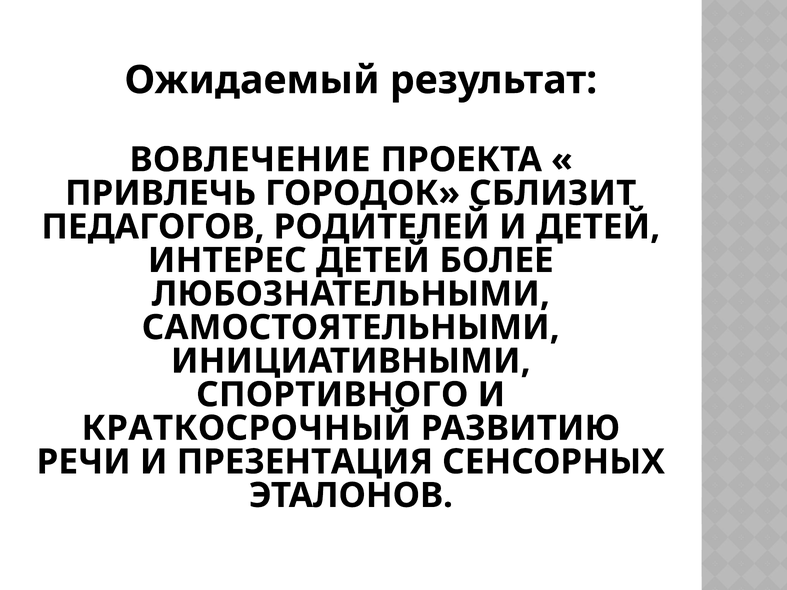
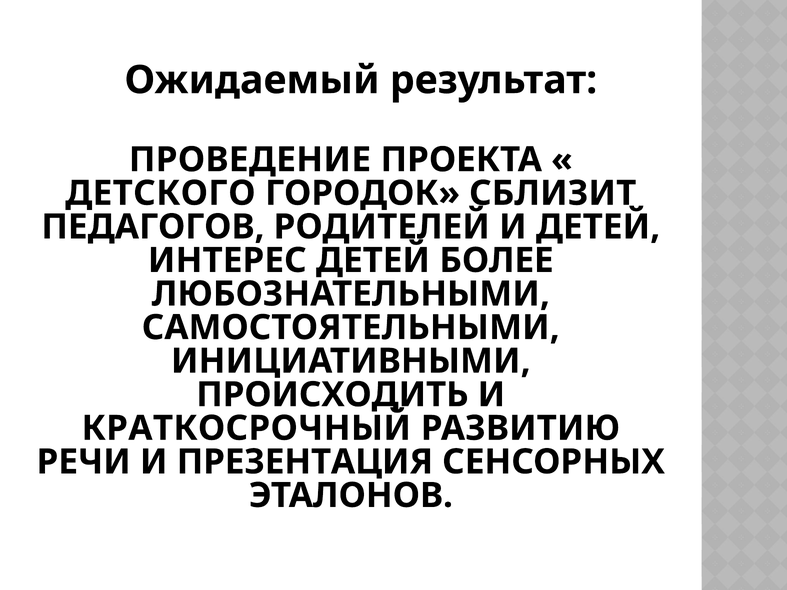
ВОВЛЕЧЕНИЕ: ВОВЛЕЧЕНИЕ -> ПРОВЕДЕНИЕ (250, 160)
ПРИВЛЕЧЬ: ПРИВЛЕЧЬ -> ДЕТСКОГО (160, 193)
СПОРТИВНОГО: СПОРТИВНОГО -> ПРОИСХОДИТЬ (332, 395)
